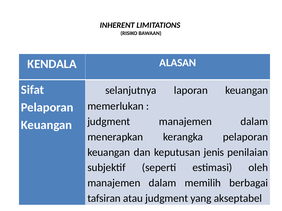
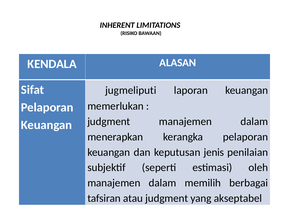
selanjutnya: selanjutnya -> jugmeliputi (131, 90)
